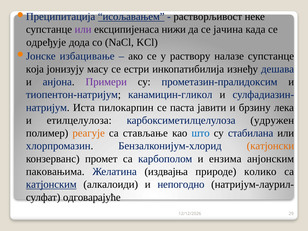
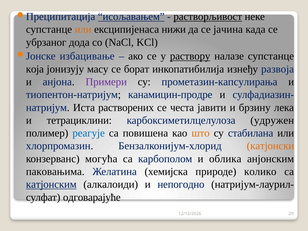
растворљивост underline: none -> present (208, 17)
или colour: purple -> orange (83, 29)
одређује: одређује -> убрзаног (46, 42)
раствору underline: none -> present (190, 56)
естри: естри -> борат (137, 69)
дешава: дешава -> развоја (278, 69)
прометазин-пралидоксим: прометазин-пралидоксим -> прометазин-капсулирања (219, 82)
канамицин-гликол: канамицин-гликол -> канамицин-продре (170, 95)
пилокарпин: пилокарпин -> растворених (126, 107)
паста: паста -> честа (182, 107)
етилцелулоза: етилцелулоза -> тетрациклини (79, 120)
реагује colour: orange -> blue (89, 133)
стављање: стављање -> повишена (145, 133)
што colour: blue -> orange (201, 133)
промет: промет -> могућа (101, 159)
ензима: ензима -> облика (225, 159)
издвајња: издвајња -> хемијска (166, 172)
